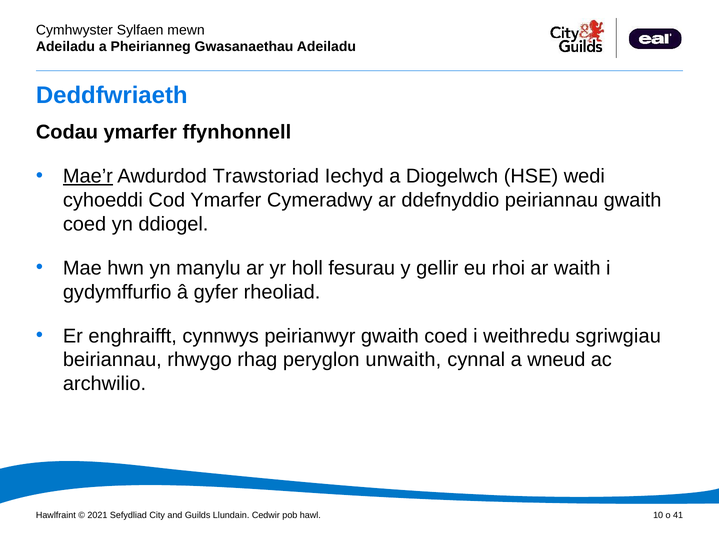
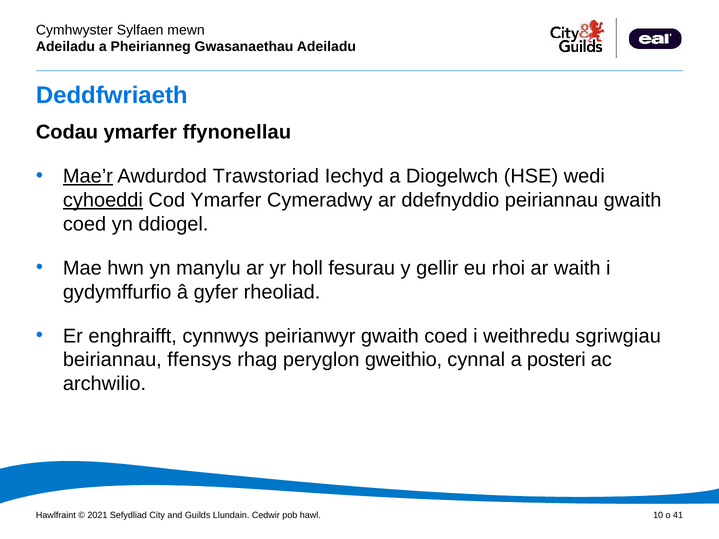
ffynhonnell: ffynhonnell -> ffynonellau (237, 132)
cyhoeddi underline: none -> present (103, 200)
rhwygo: rhwygo -> ffensys (199, 360)
unwaith: unwaith -> gweithio (404, 360)
wneud: wneud -> posteri (556, 360)
